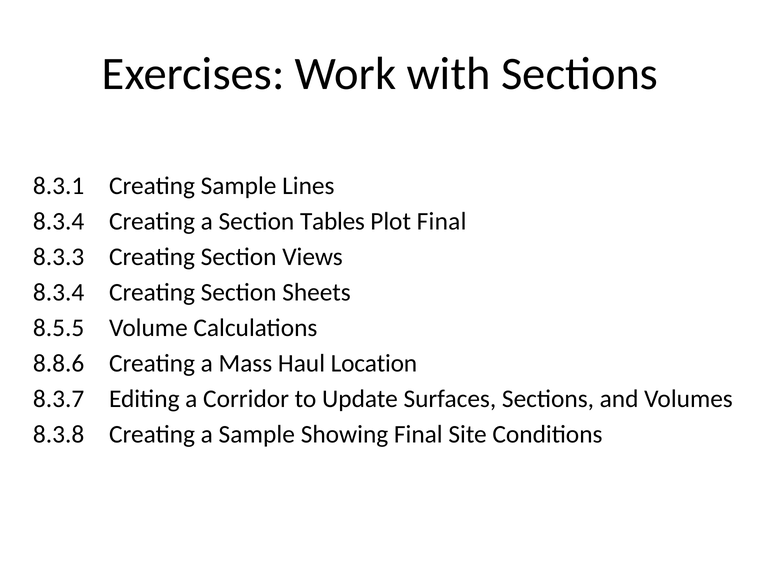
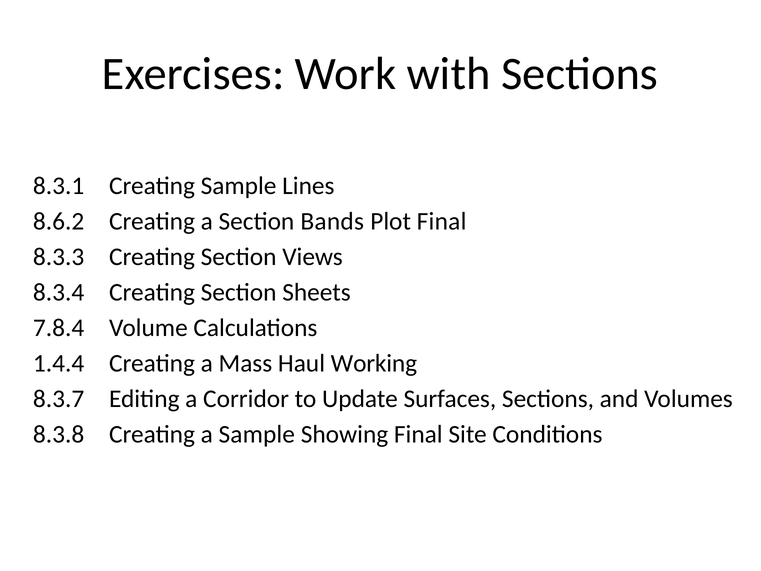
8.3.4: 8.3.4 -> 8.6.2 (59, 221)
Tables: Tables -> Bands (332, 221)
8.5.5: 8.5.5 -> 7.8.4 (59, 328)
8.8.6: 8.8.6 -> 1.4.4 (59, 363)
Location: Location -> Working (374, 363)
